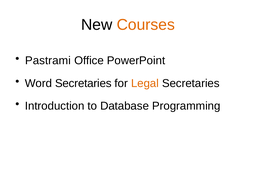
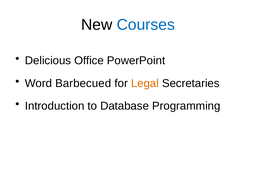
Courses colour: orange -> blue (146, 25)
Pastrami: Pastrami -> Delicious (48, 61)
Word Secretaries: Secretaries -> Barbecued (83, 83)
